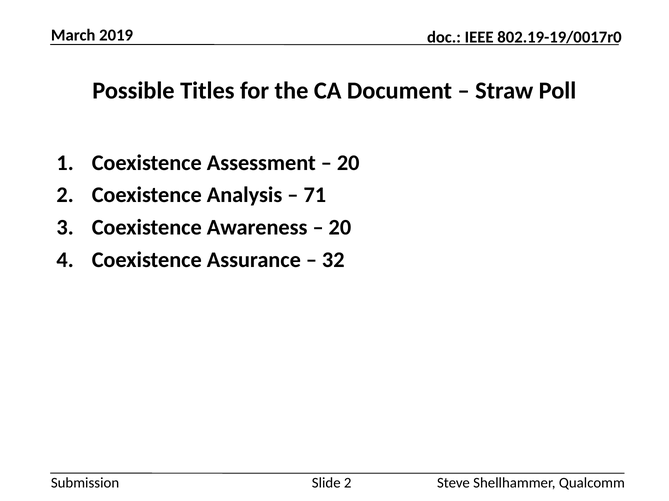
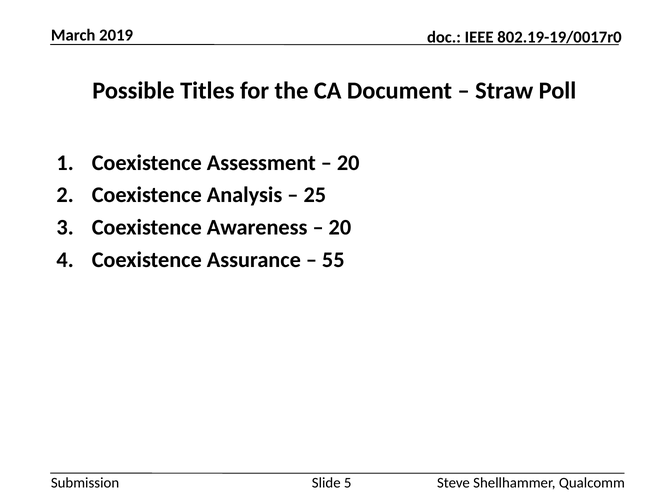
71: 71 -> 25 (315, 195)
32: 32 -> 55 (333, 260)
Slide 2: 2 -> 5 (348, 484)
